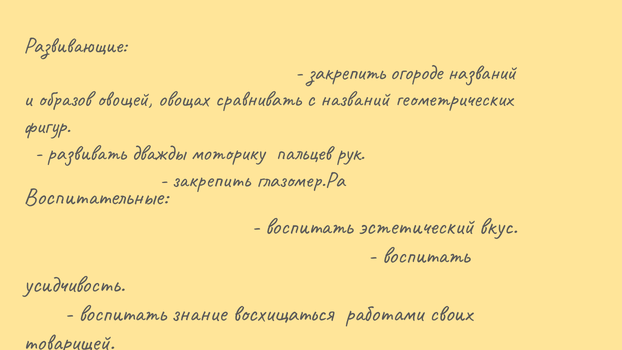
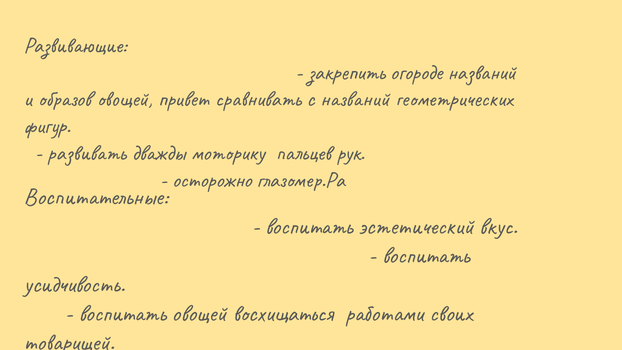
овощах: овощах -> привет (184, 99)
закрепить: закрепить -> осторожно (212, 180)
воспитать знание: знание -> овощей (199, 313)
